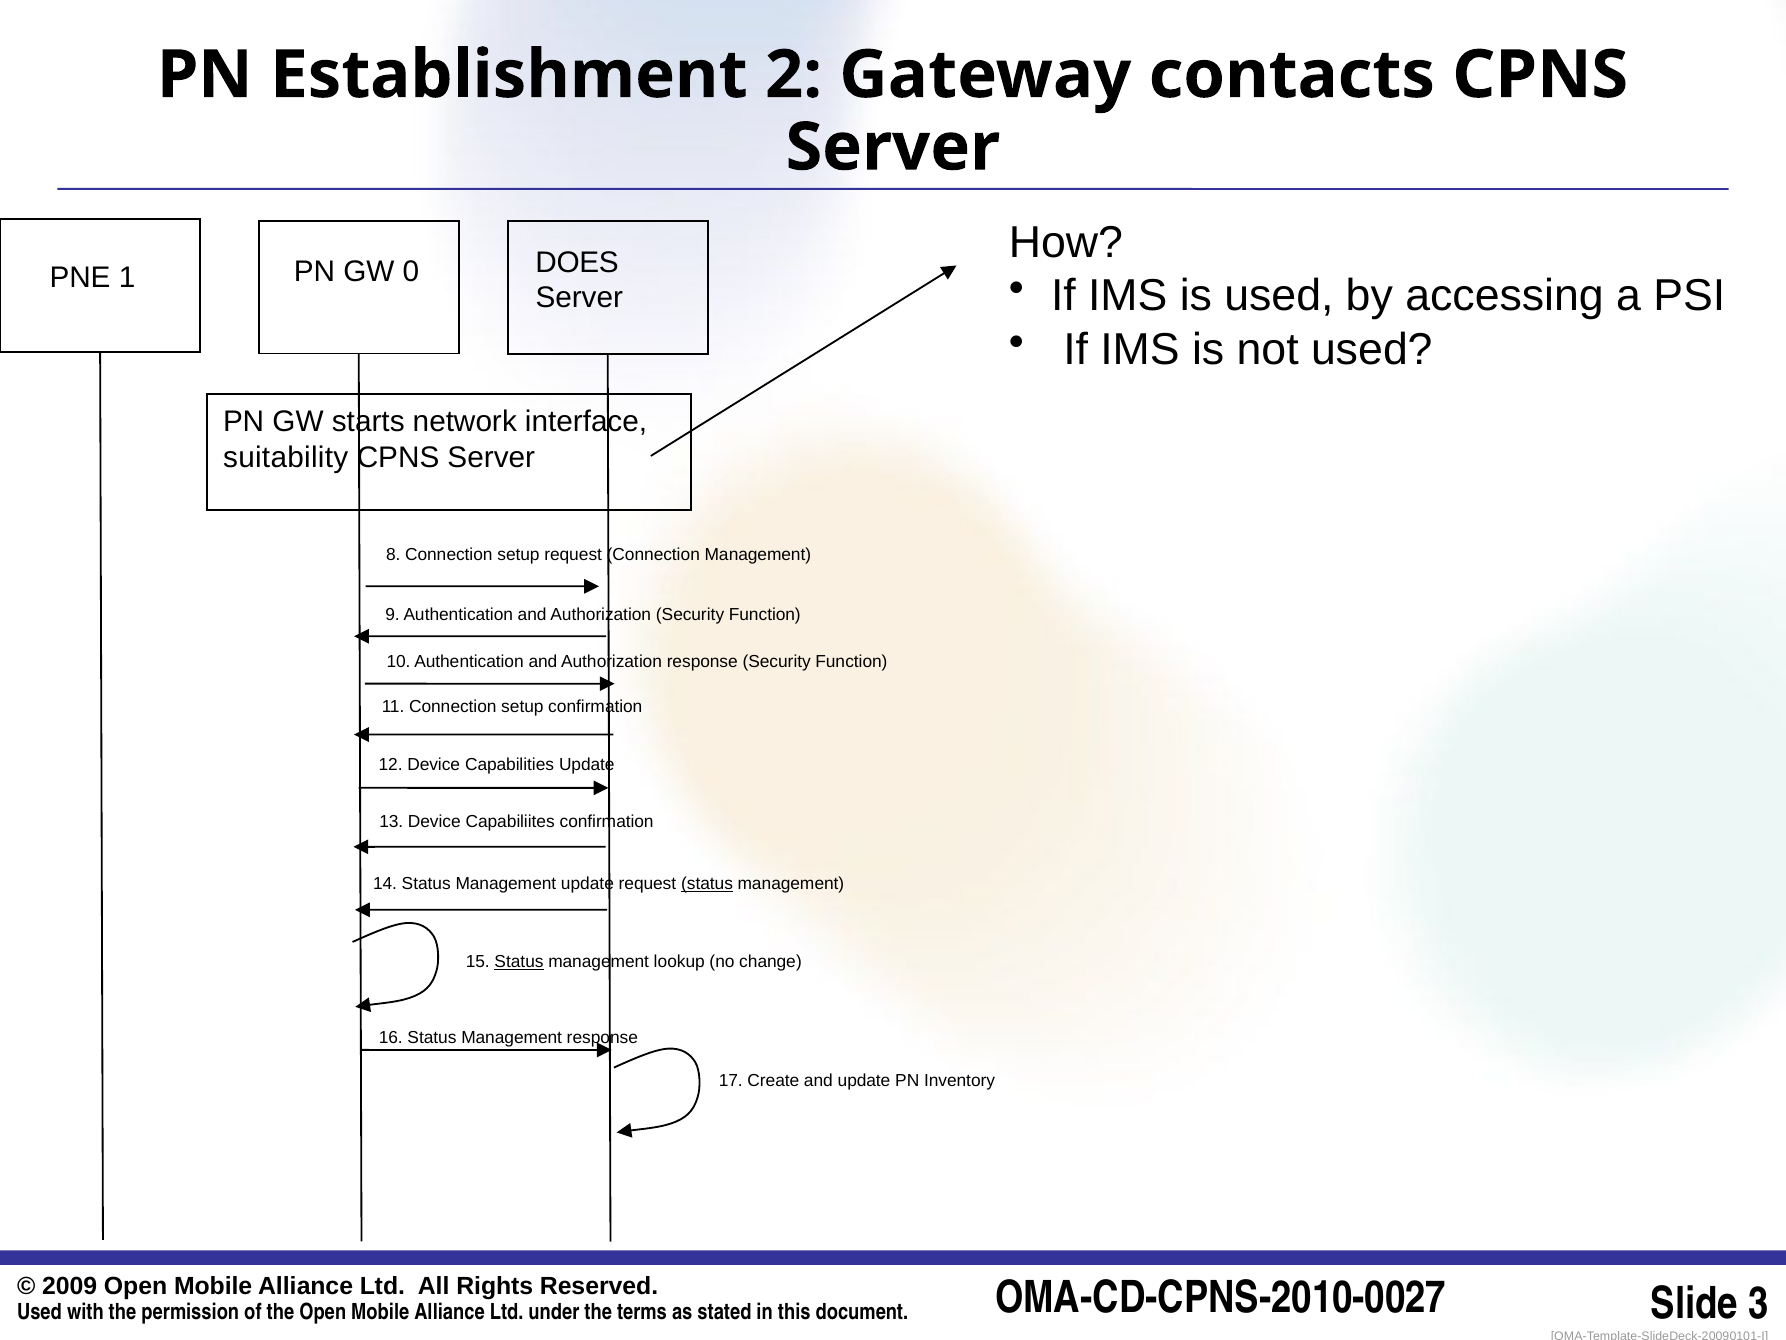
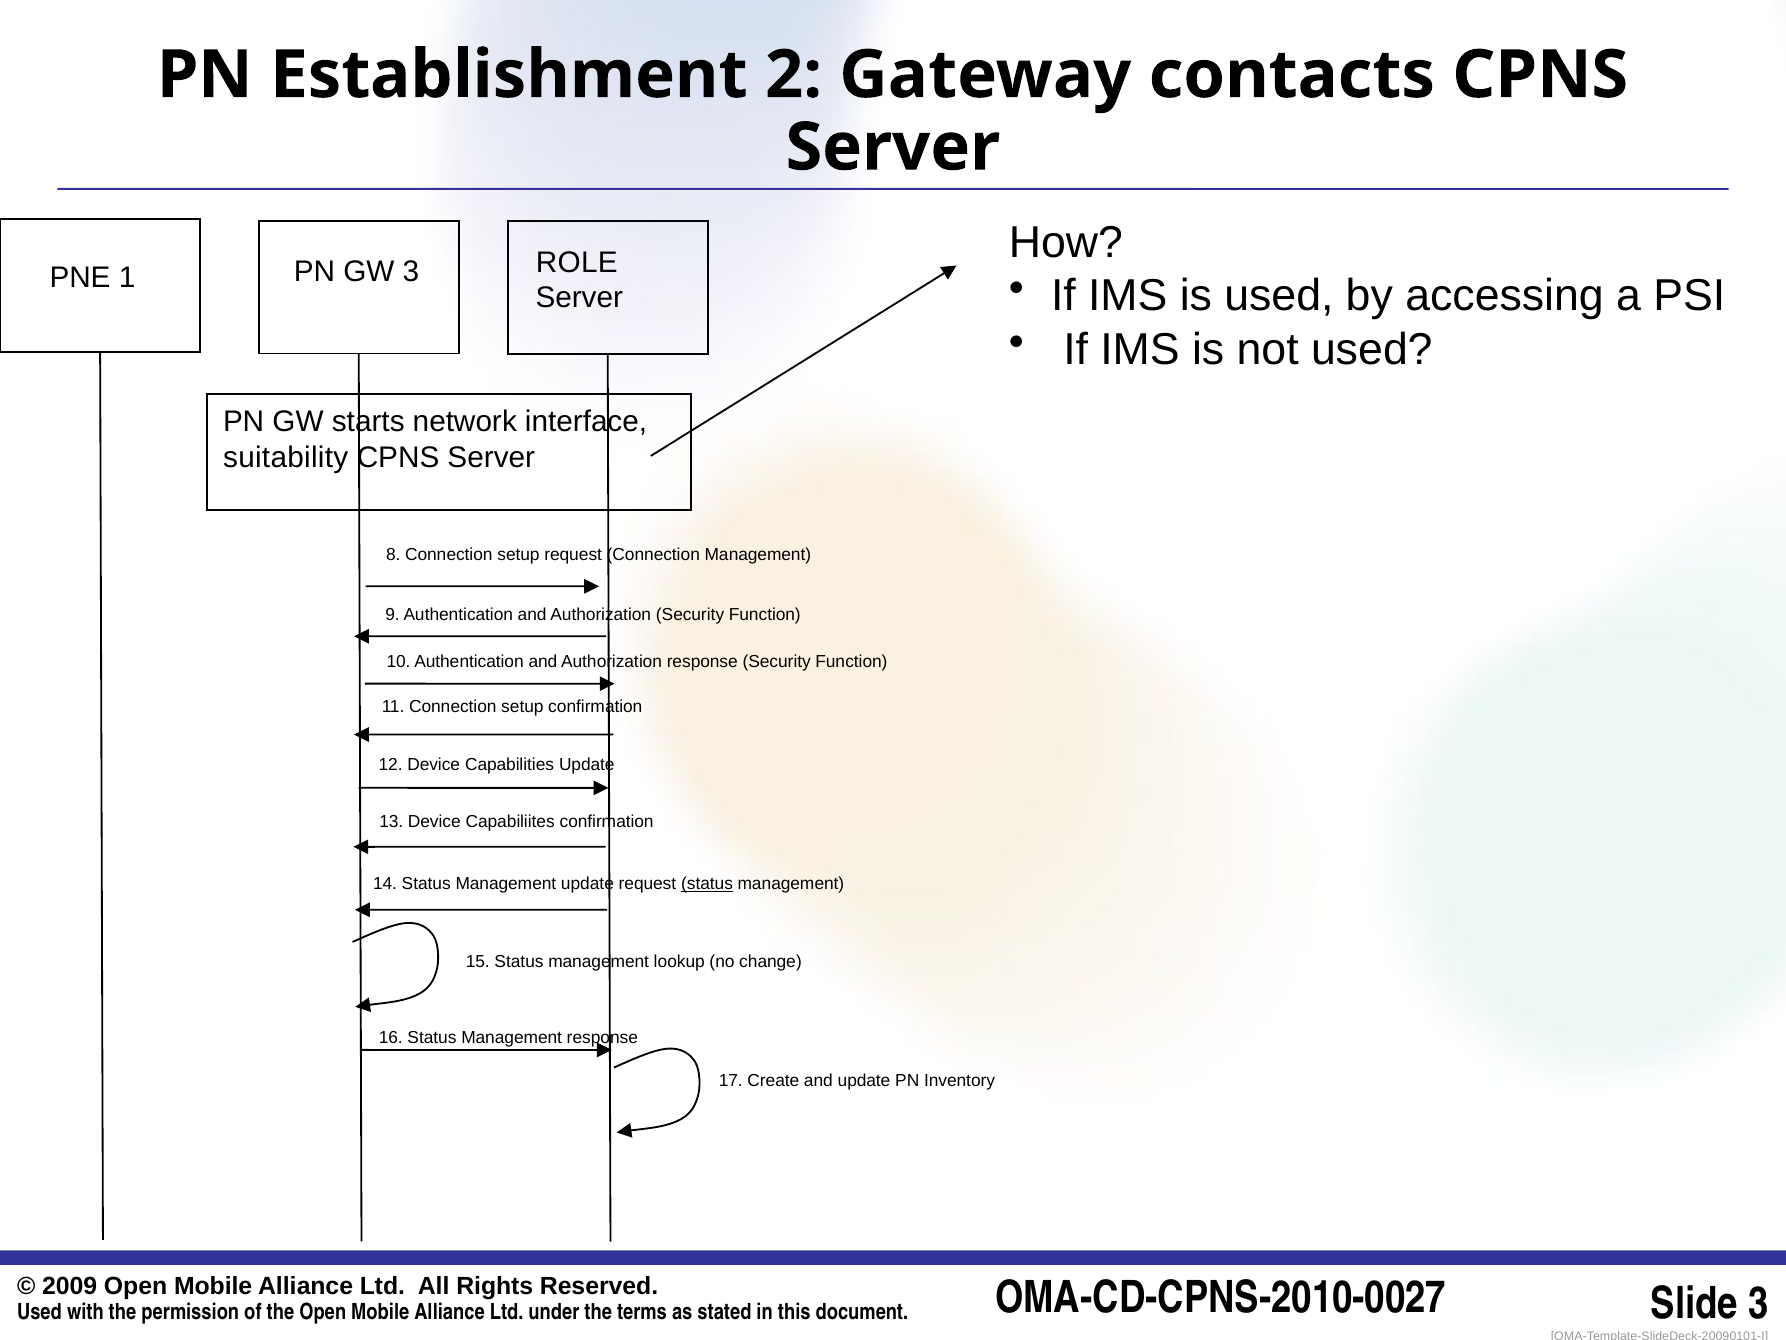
DOES: DOES -> ROLE (577, 262)
GW 0: 0 -> 3 (411, 272)
Status underline: present -> none (519, 961)
